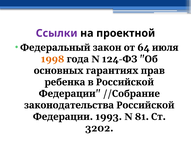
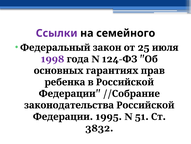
проектной: проектной -> семейного (126, 33)
64: 64 -> 25 (143, 47)
1998 colour: orange -> purple (53, 59)
1993: 1993 -> 1995 (109, 116)
81: 81 -> 51 (142, 116)
3202: 3202 -> 3832 (99, 128)
